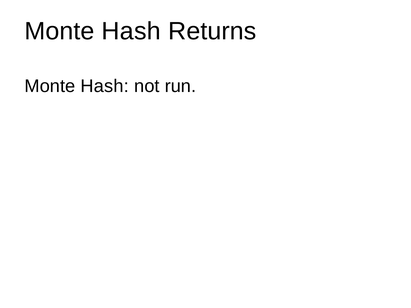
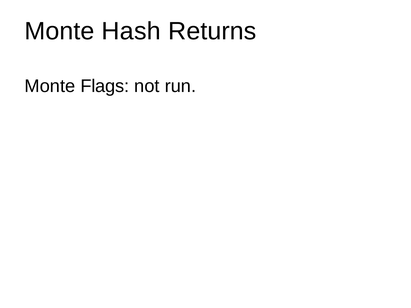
Hash: Hash -> Flags (105, 86)
